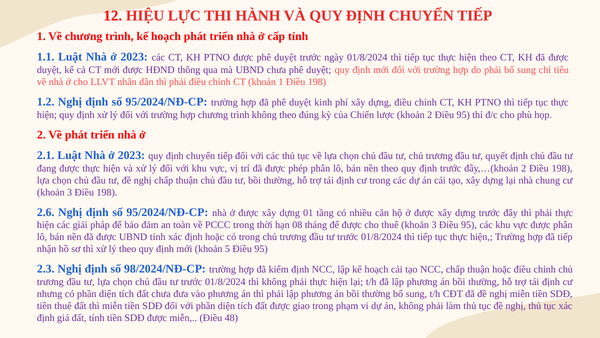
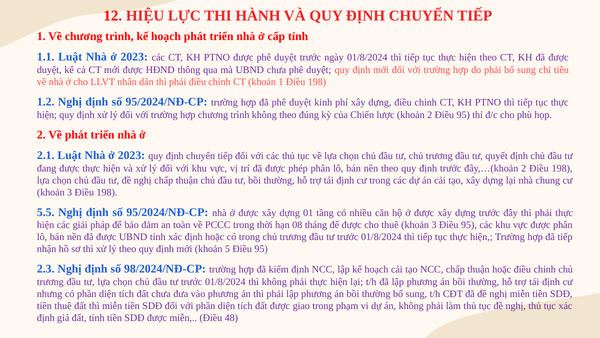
2.6: 2.6 -> 5.5 (46, 212)
